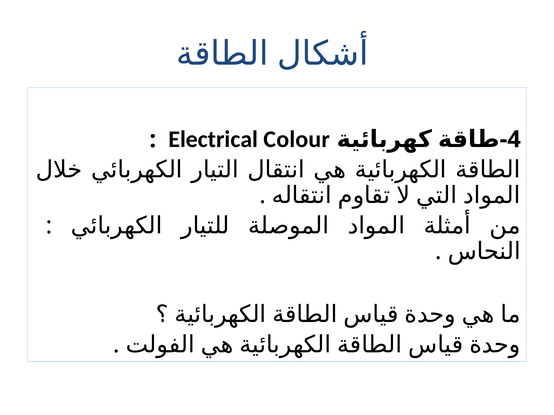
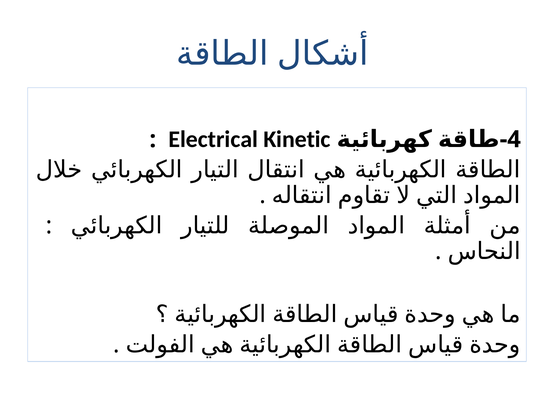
Colour: Colour -> Kinetic (297, 140)
